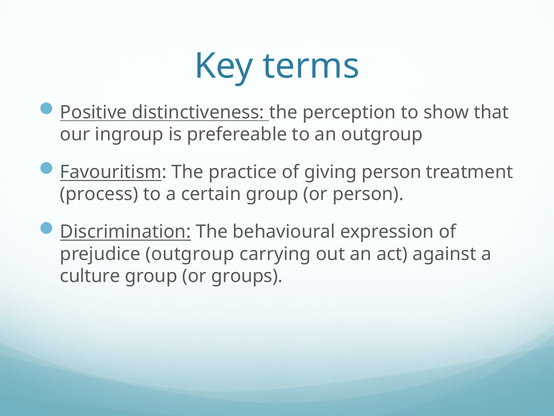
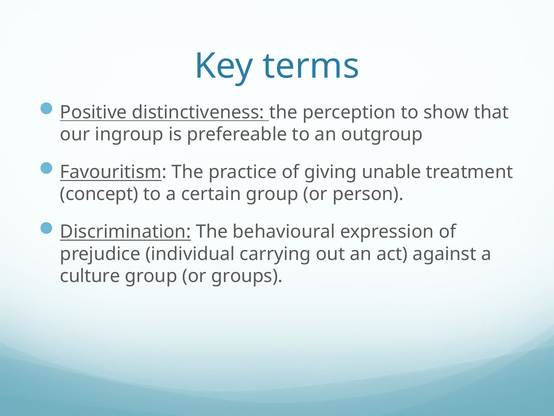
giving person: person -> unable (392, 172)
process: process -> concept (99, 194)
prejudice outgroup: outgroup -> individual (190, 254)
